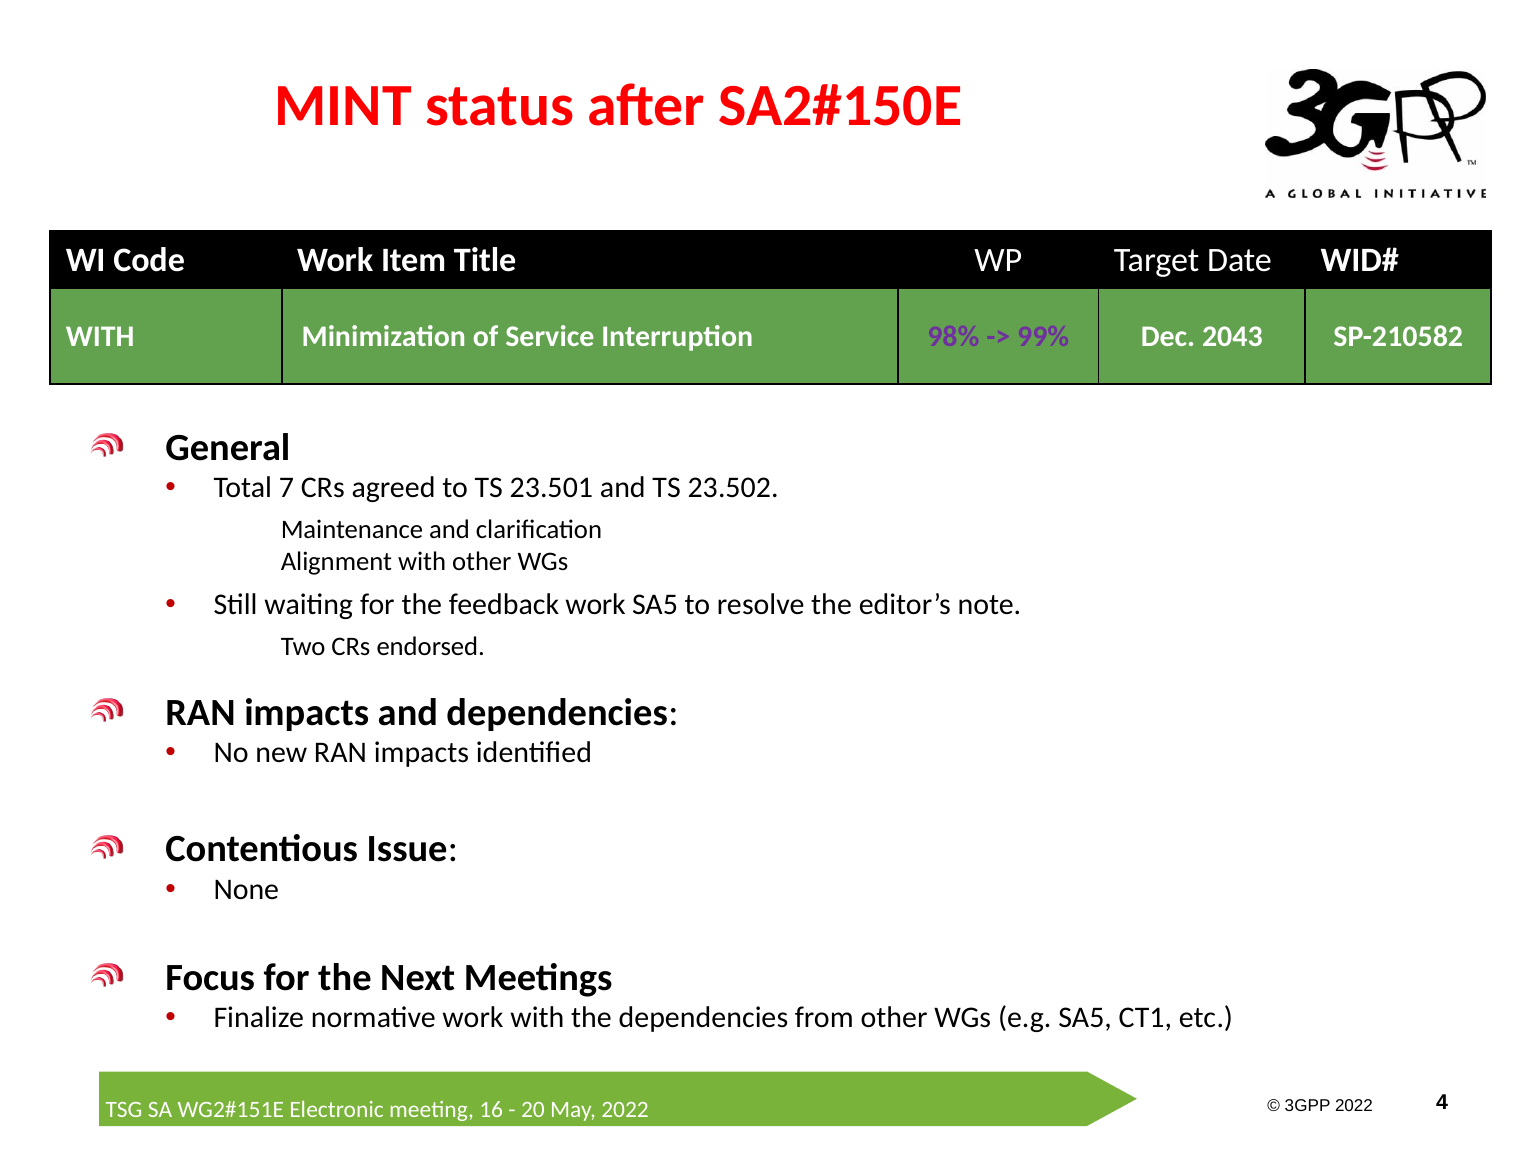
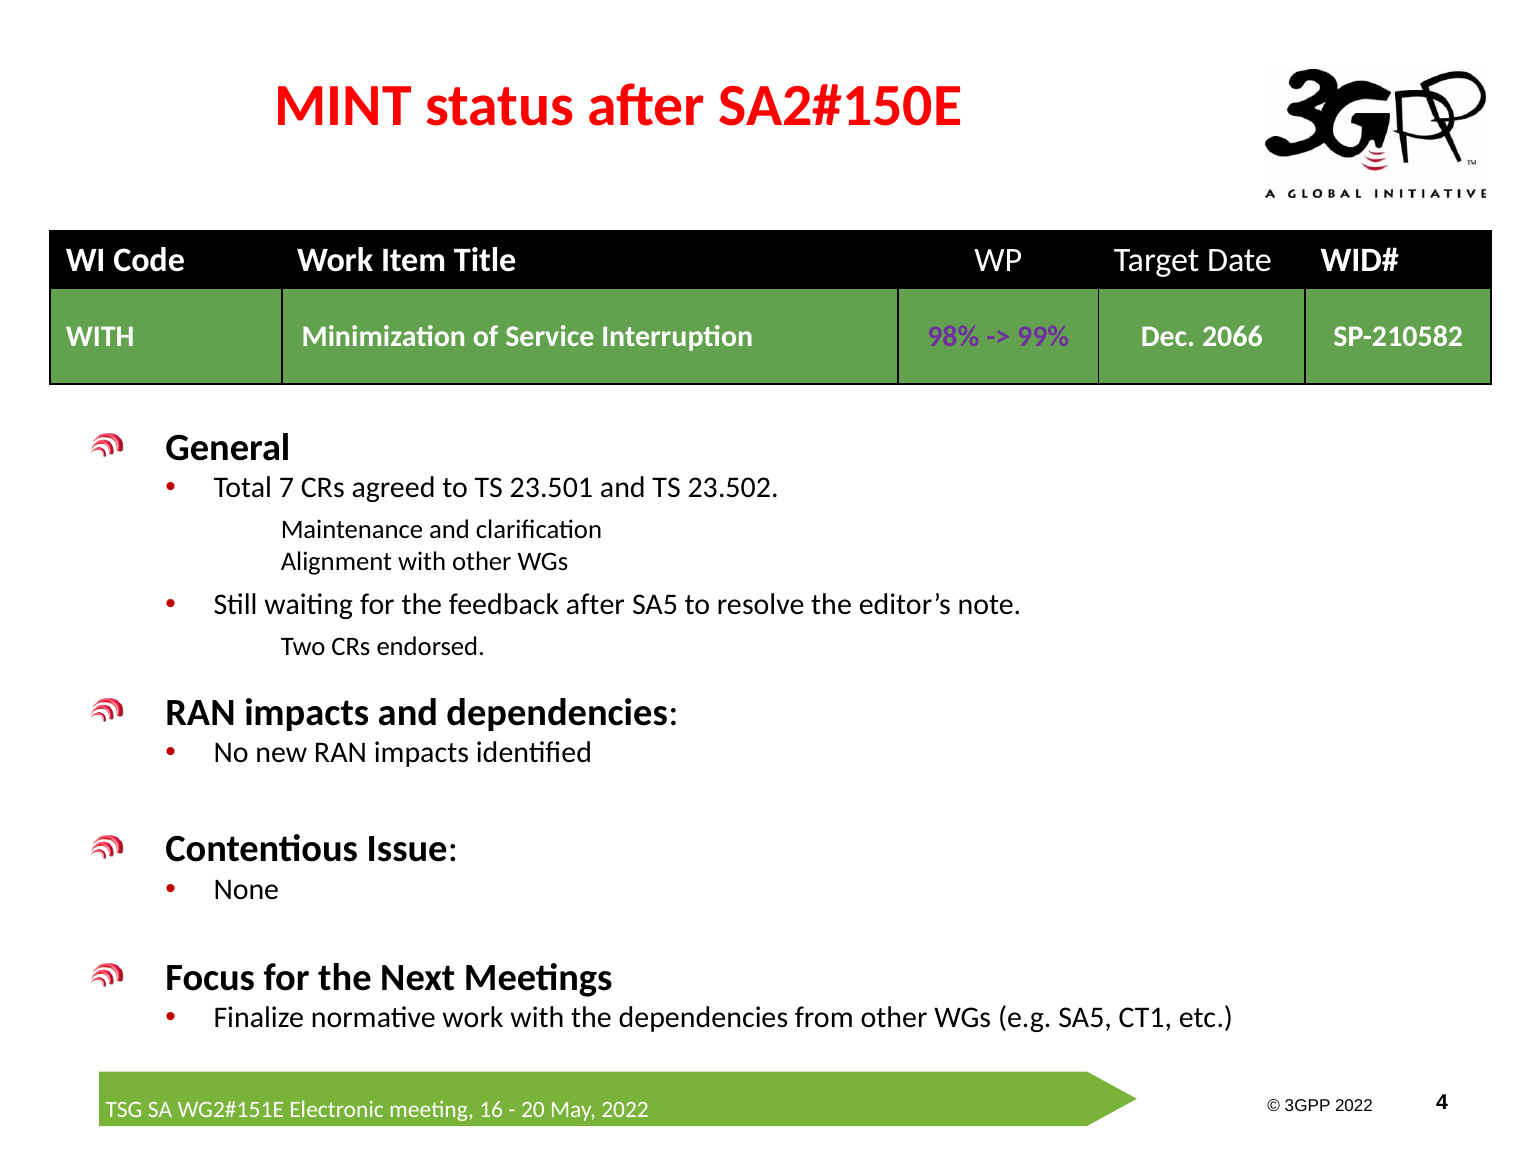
2043: 2043 -> 2066 (1232, 337)
feedback work: work -> after (595, 605)
